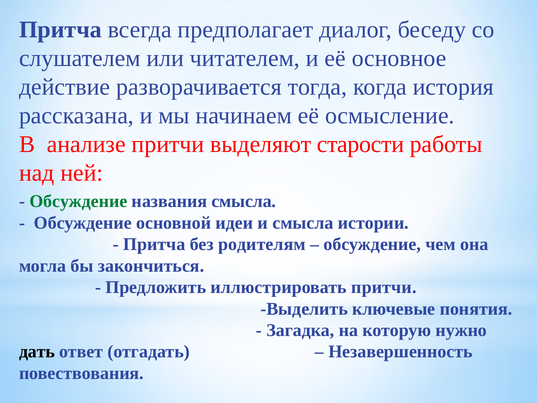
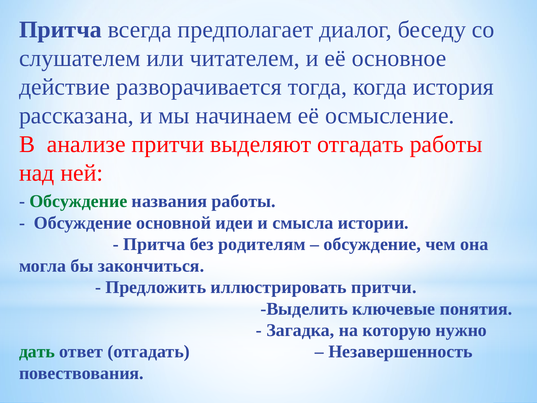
выделяют старости: старости -> отгадать (360, 144)
названия смысла: смысла -> работы (244, 201)
дать colour: black -> green (37, 352)
